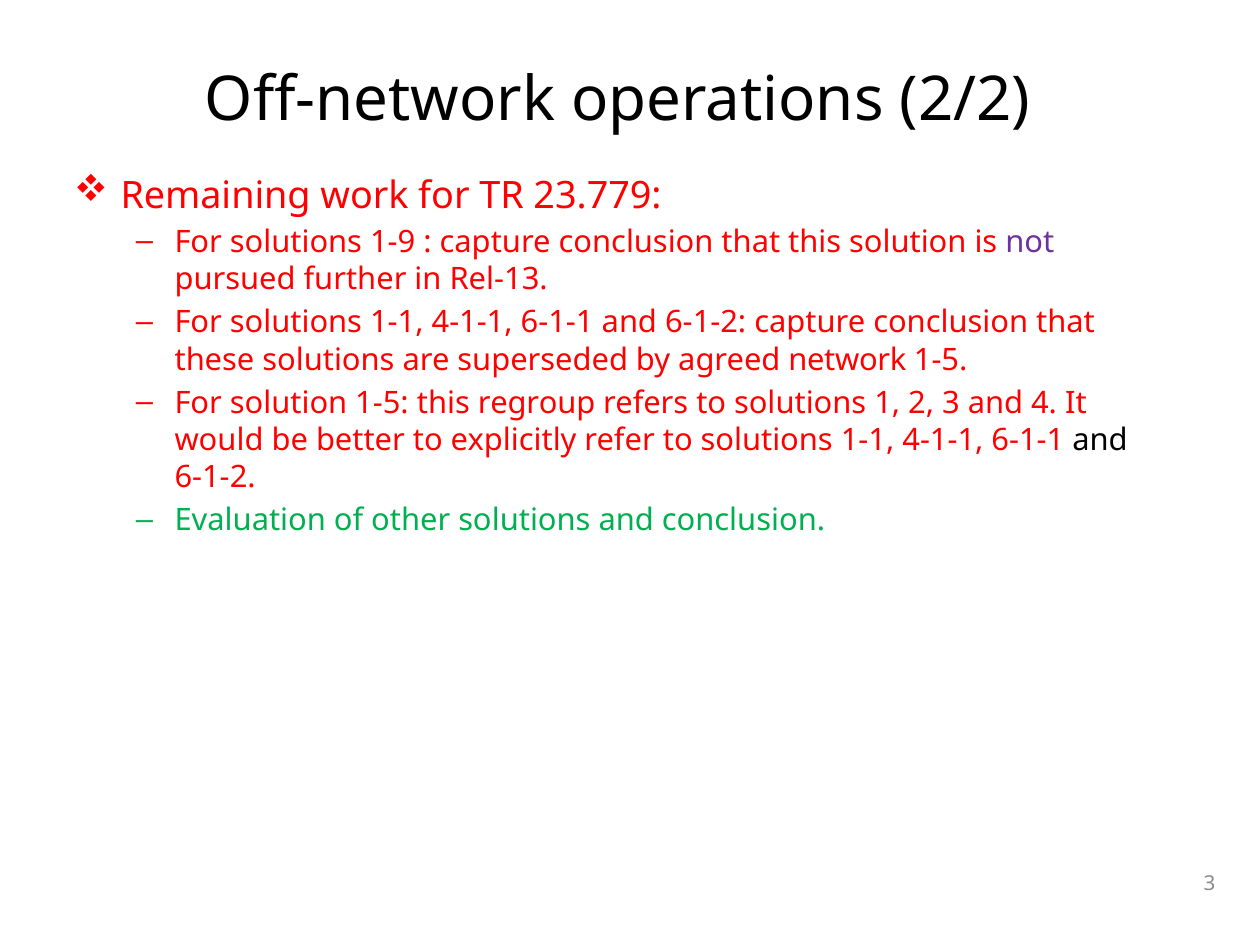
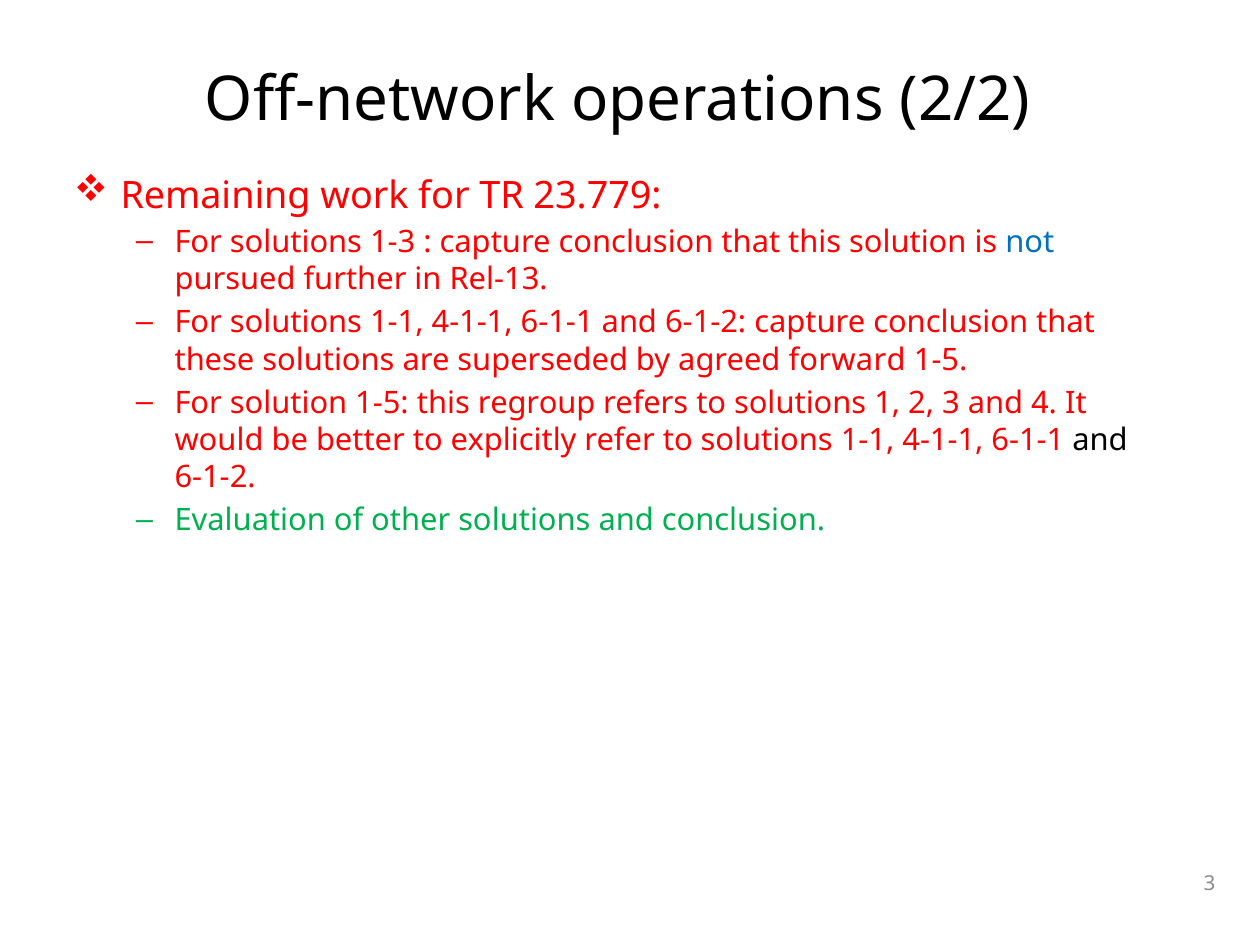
1-9: 1-9 -> 1-3 (393, 242)
not colour: purple -> blue (1030, 242)
network: network -> forward (847, 360)
